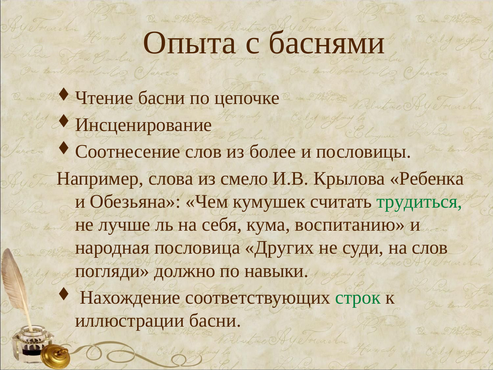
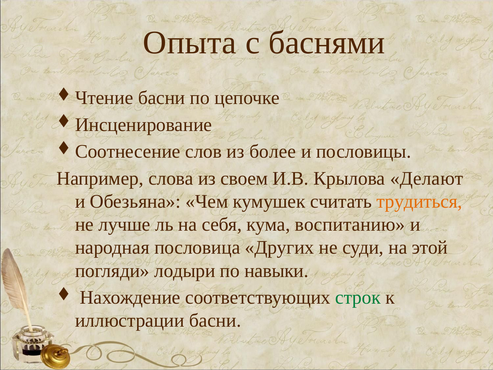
смело: смело -> своем (244, 178)
Ребенка: Ребенка -> Делают (427, 178)
трудиться colour: green -> orange (419, 201)
на слов: слов -> этой (430, 247)
должно: должно -> лодыри (185, 270)
